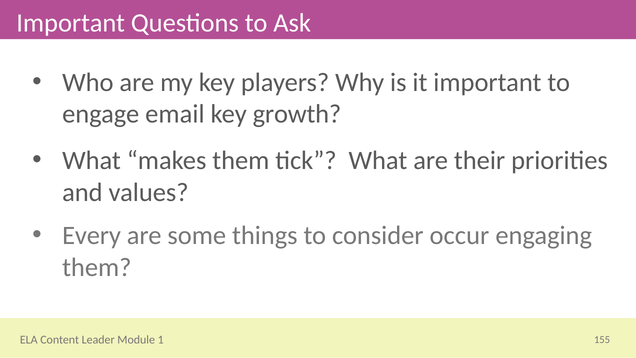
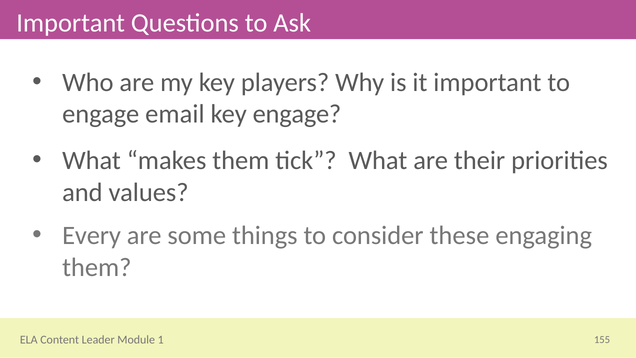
key growth: growth -> engage (297, 114)
occur: occur -> these (459, 235)
